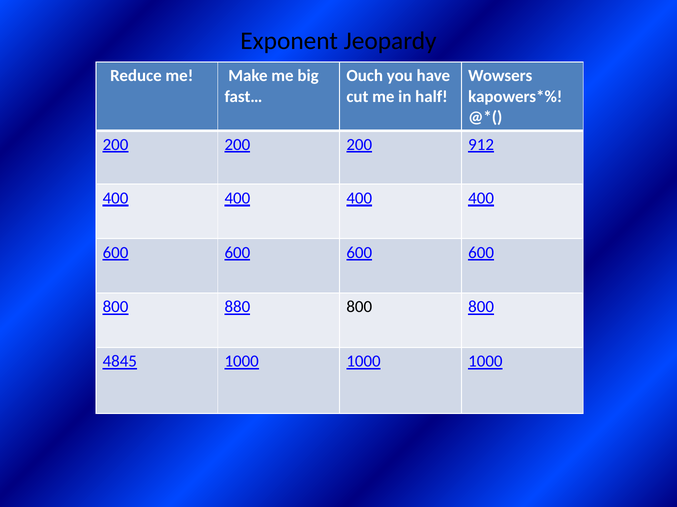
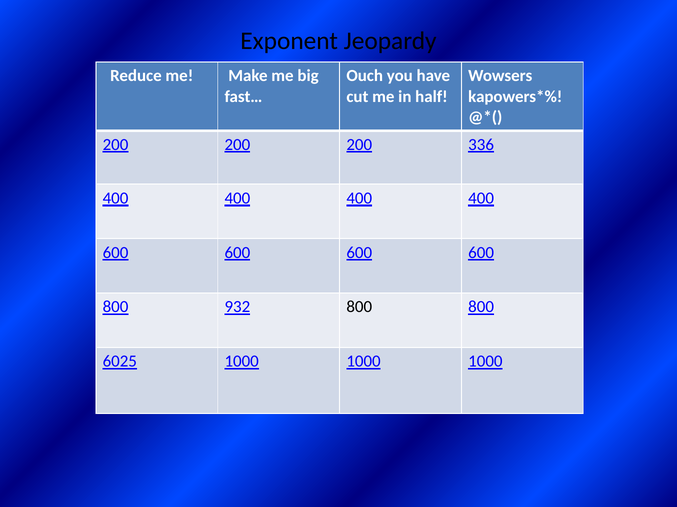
912: 912 -> 336 (481, 145)
880: 880 -> 932 (237, 307)
4845: 4845 -> 6025 (120, 362)
